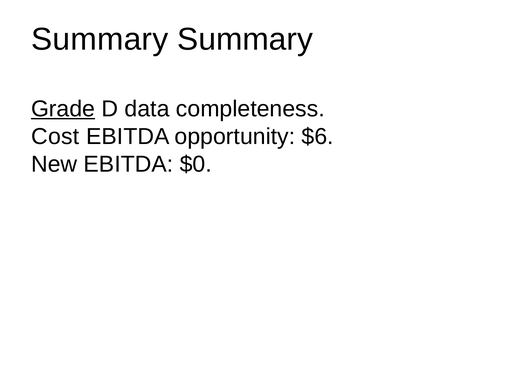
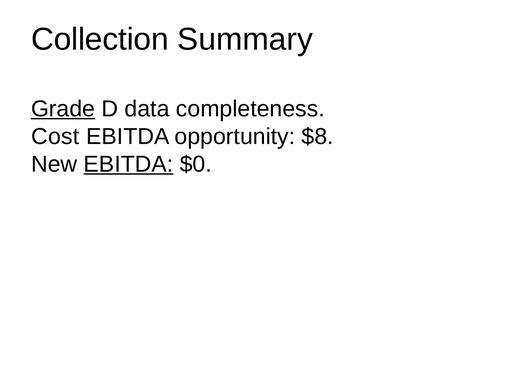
Summary: Summary -> Collection (100, 39)
$6: $6 -> $8 (318, 137)
EBITDA underline: none -> present (128, 164)
